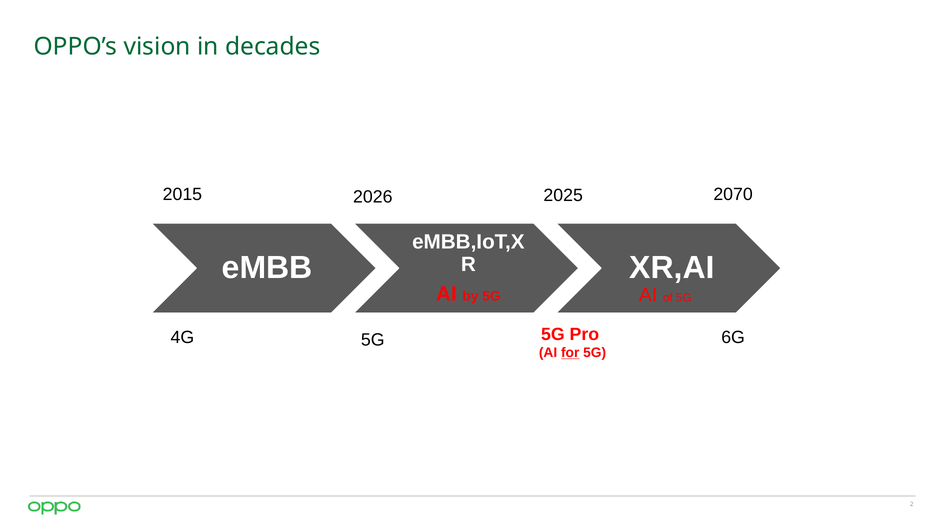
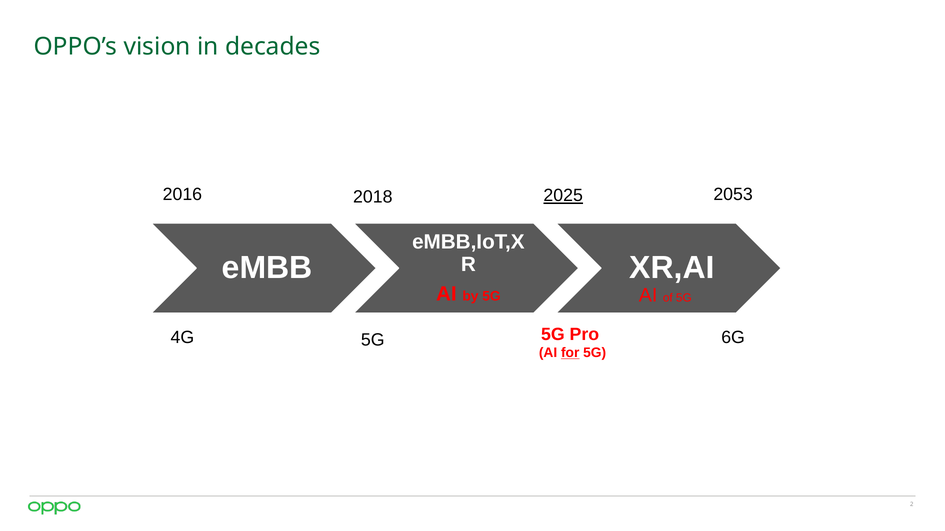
2015: 2015 -> 2016 (182, 195)
2070: 2070 -> 2053 (733, 195)
2025 underline: none -> present (563, 196)
2026: 2026 -> 2018 (373, 197)
